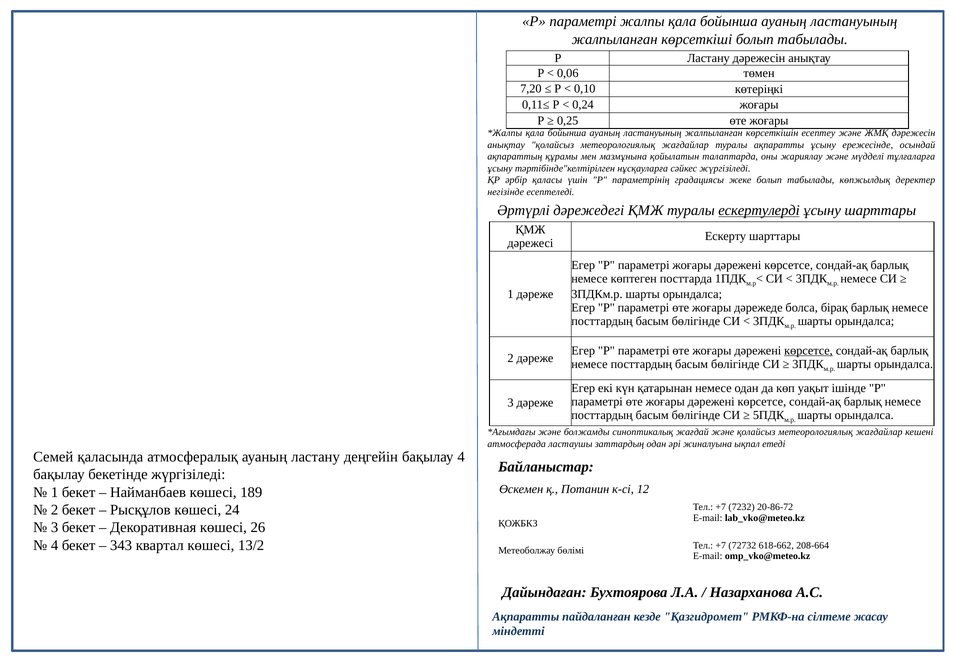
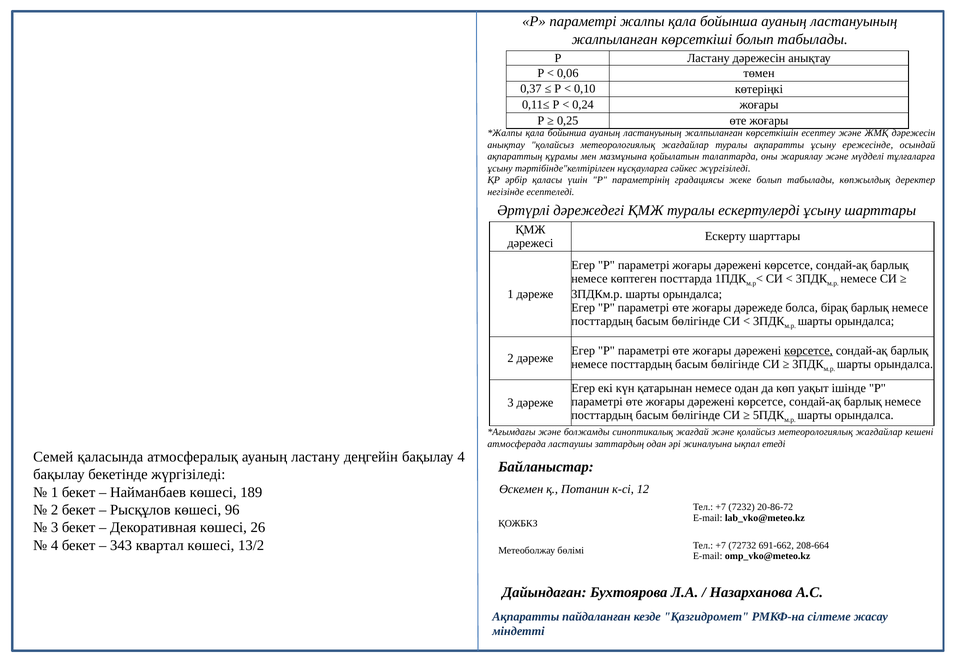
7,20: 7,20 -> 0,37 (531, 89)
ескертулерді underline: present -> none (759, 210)
24: 24 -> 96 (232, 510)
618-662: 618-662 -> 691-662 (776, 545)
